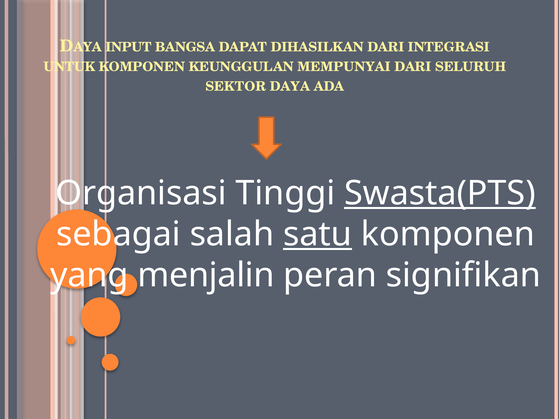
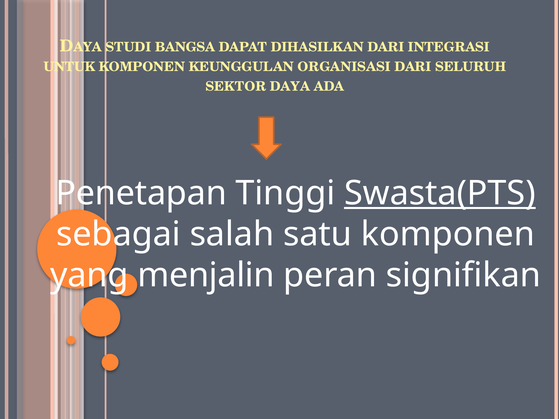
INPUT: INPUT -> STUDI (128, 47)
MEMPUNYAI: MEMPUNYAI -> ORGANISASI (344, 67)
Organisasi: Organisasi -> Penetapan (141, 193)
satu underline: present -> none (318, 234)
